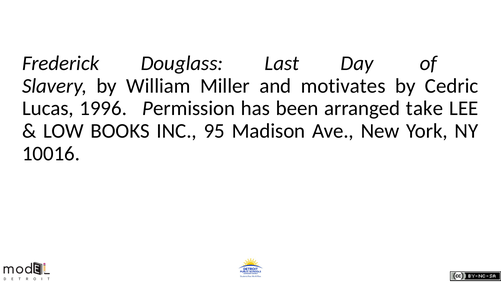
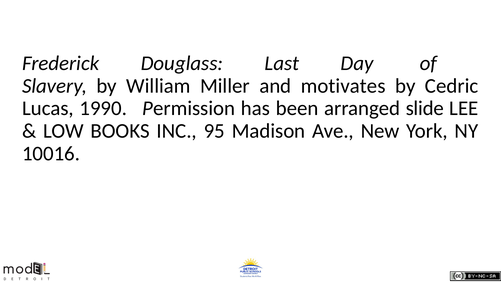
1996: 1996 -> 1990 (103, 108)
take: take -> slide (425, 108)
